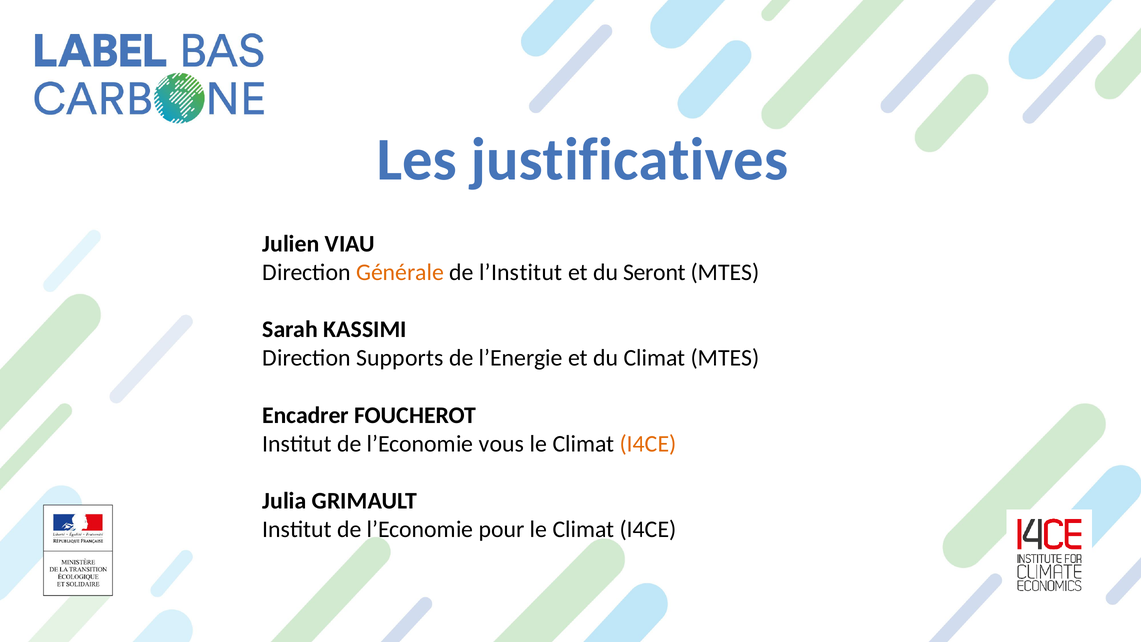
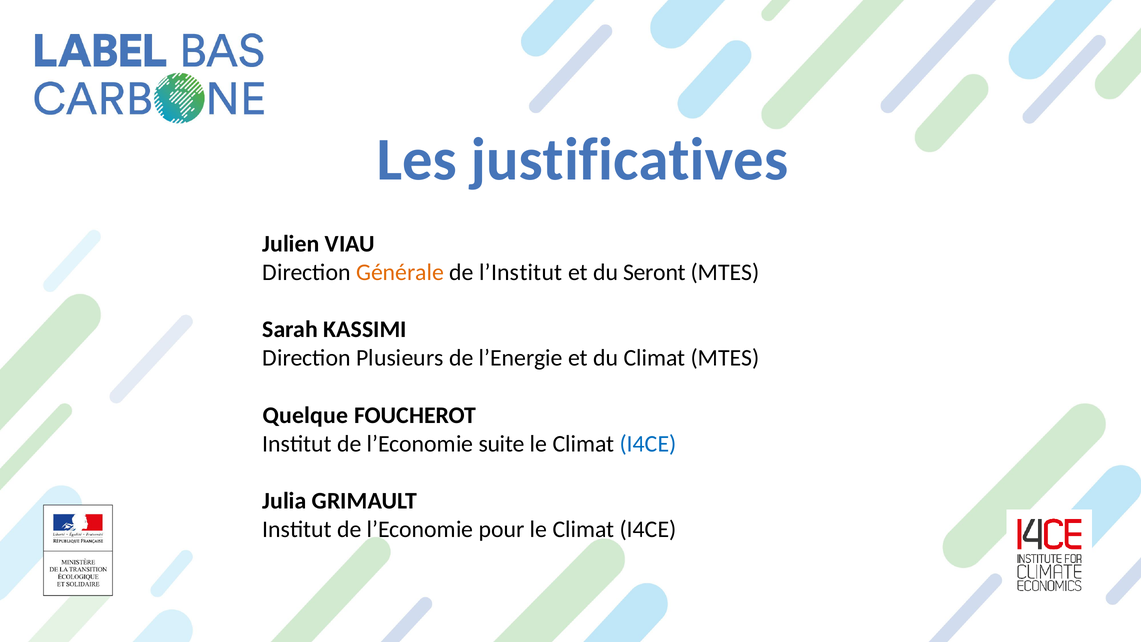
Supports: Supports -> Plusieurs (400, 358)
Encadrer: Encadrer -> Quelque (306, 415)
vous: vous -> suite (502, 444)
I4CE colour: orange -> blue (648, 444)
